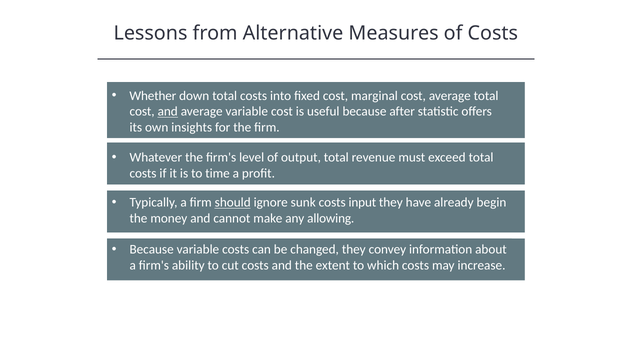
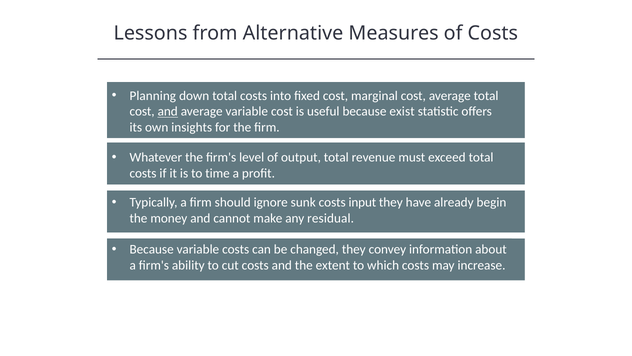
Whether: Whether -> Planning (153, 96)
after: after -> exist (402, 111)
should underline: present -> none (233, 202)
allowing: allowing -> residual (331, 218)
